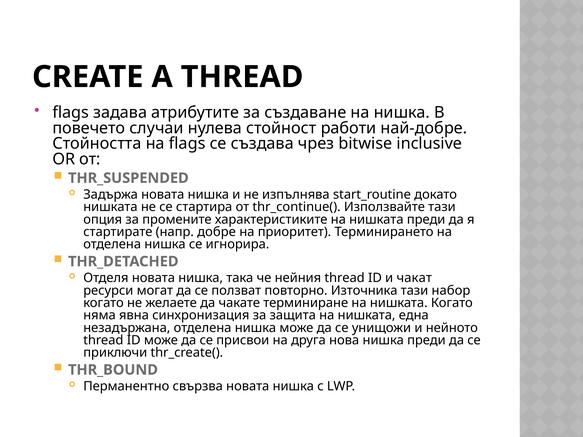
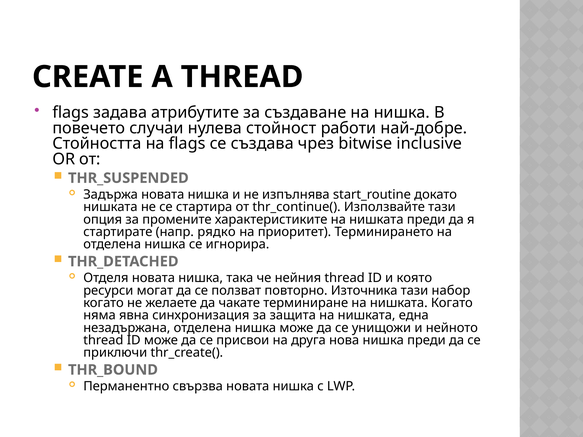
добре: добре -> рядко (217, 232)
чакат: чакат -> която (414, 278)
